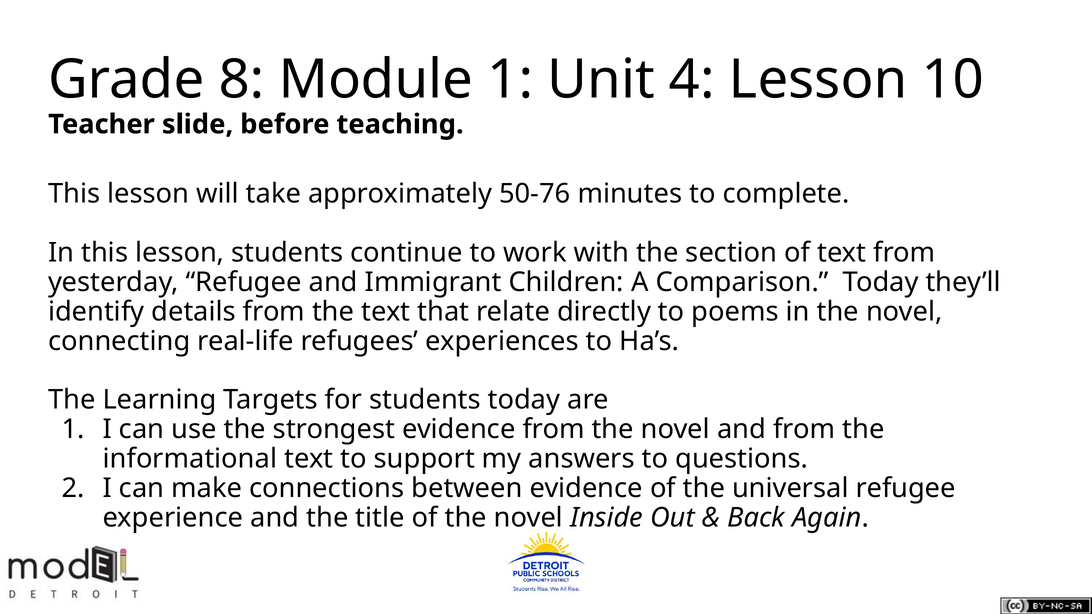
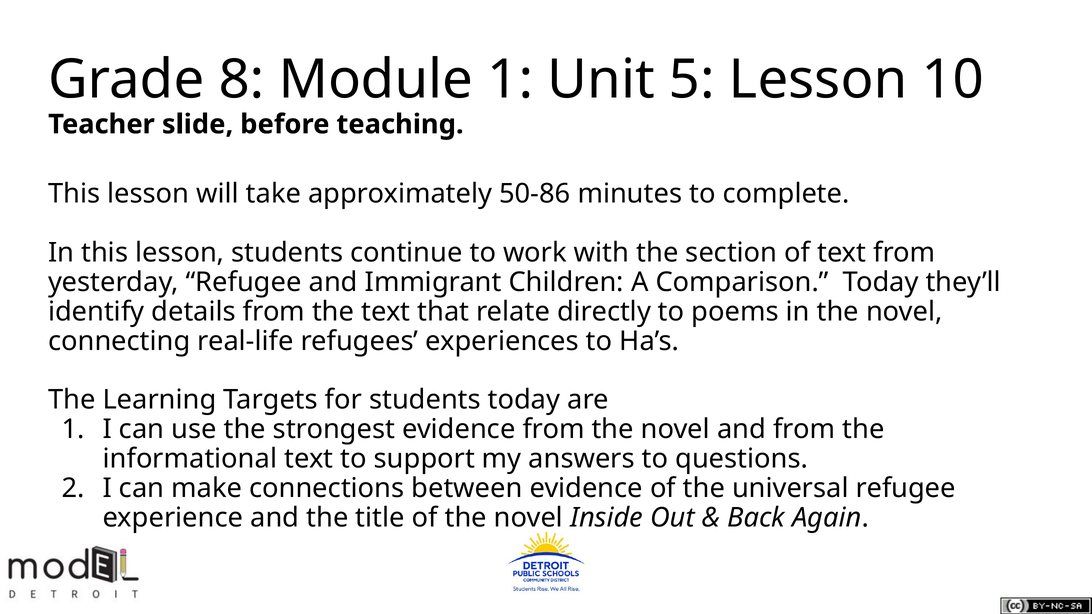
4: 4 -> 5 (692, 80)
50-76: 50-76 -> 50-86 (535, 194)
